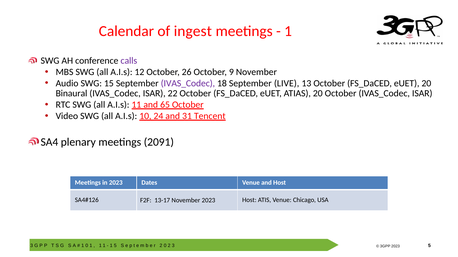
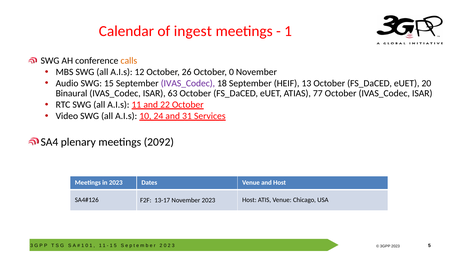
calls colour: purple -> orange (129, 61)
October 9: 9 -> 0 (231, 72)
LIVE: LIVE -> HEIF (287, 83)
22: 22 -> 63 (173, 94)
ATIAS 20: 20 -> 77 (318, 94)
65: 65 -> 22 (165, 105)
Tencent: Tencent -> Services (210, 116)
2091: 2091 -> 2092 (159, 142)
